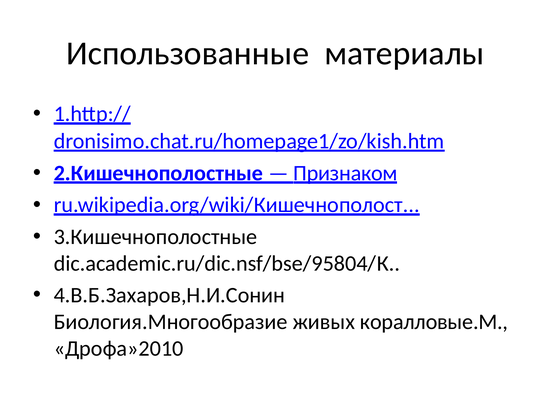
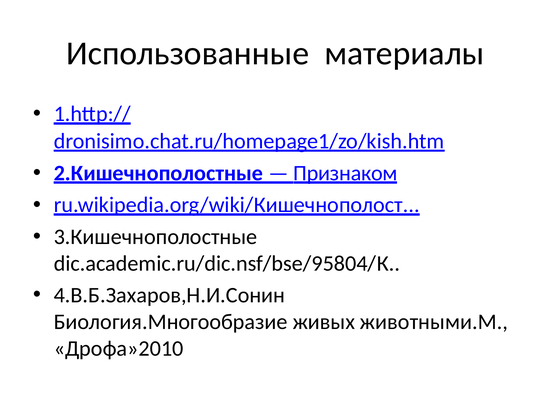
коралловые.М: коралловые.М -> животными.М (434, 322)
